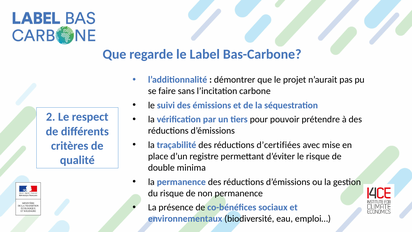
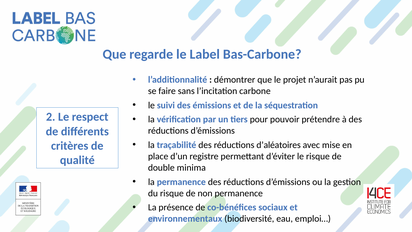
d’certifiées: d’certifiées -> d’aléatoires (279, 145)
